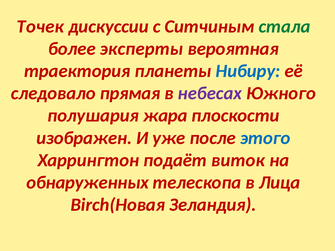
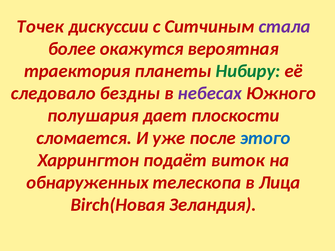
стала colour: green -> purple (285, 26)
эксперты: эксперты -> окажутся (142, 49)
Нибиру colour: blue -> green (248, 71)
прямая: прямая -> бездны (130, 93)
жара: жара -> дает (165, 116)
изображен: изображен -> сломается (84, 138)
